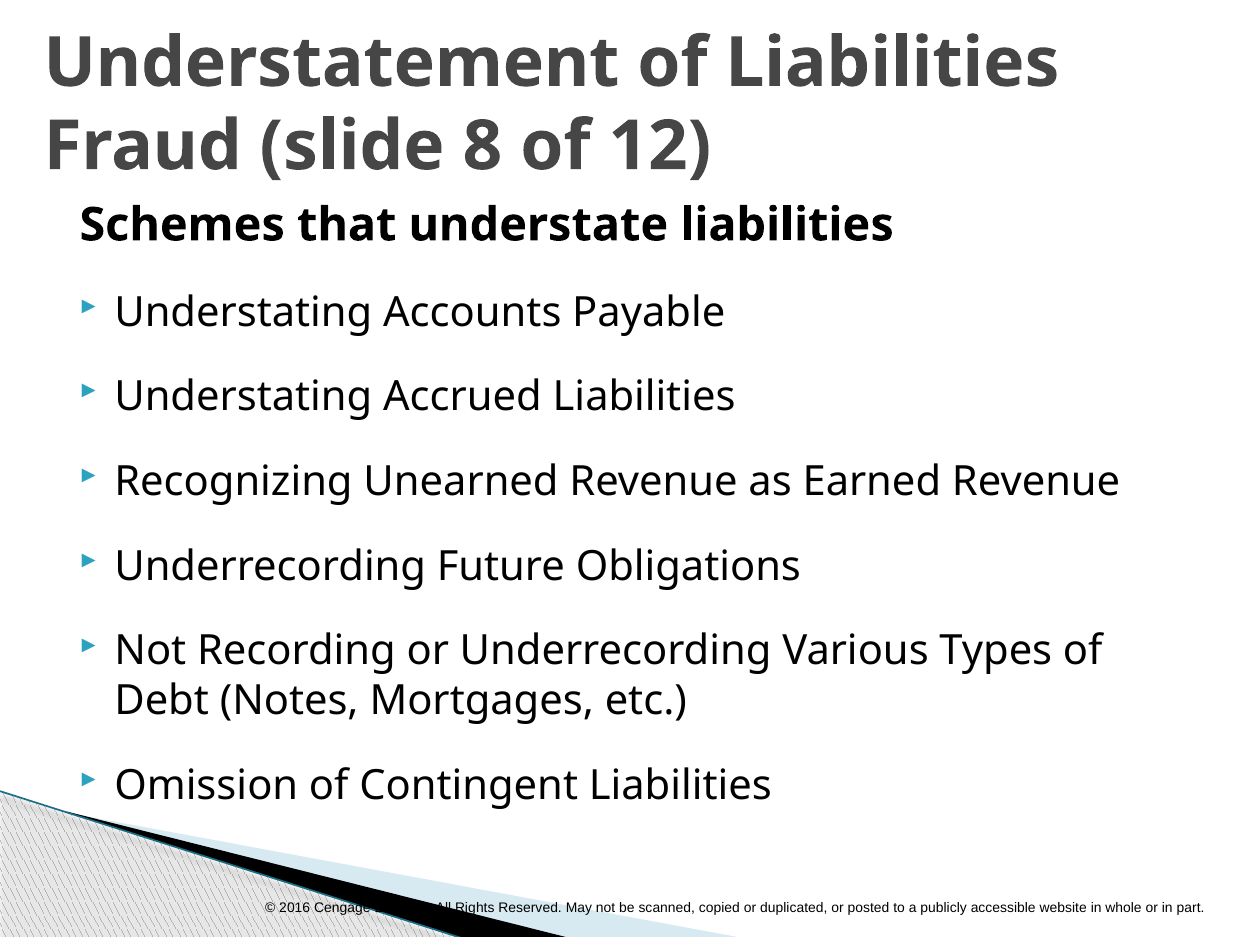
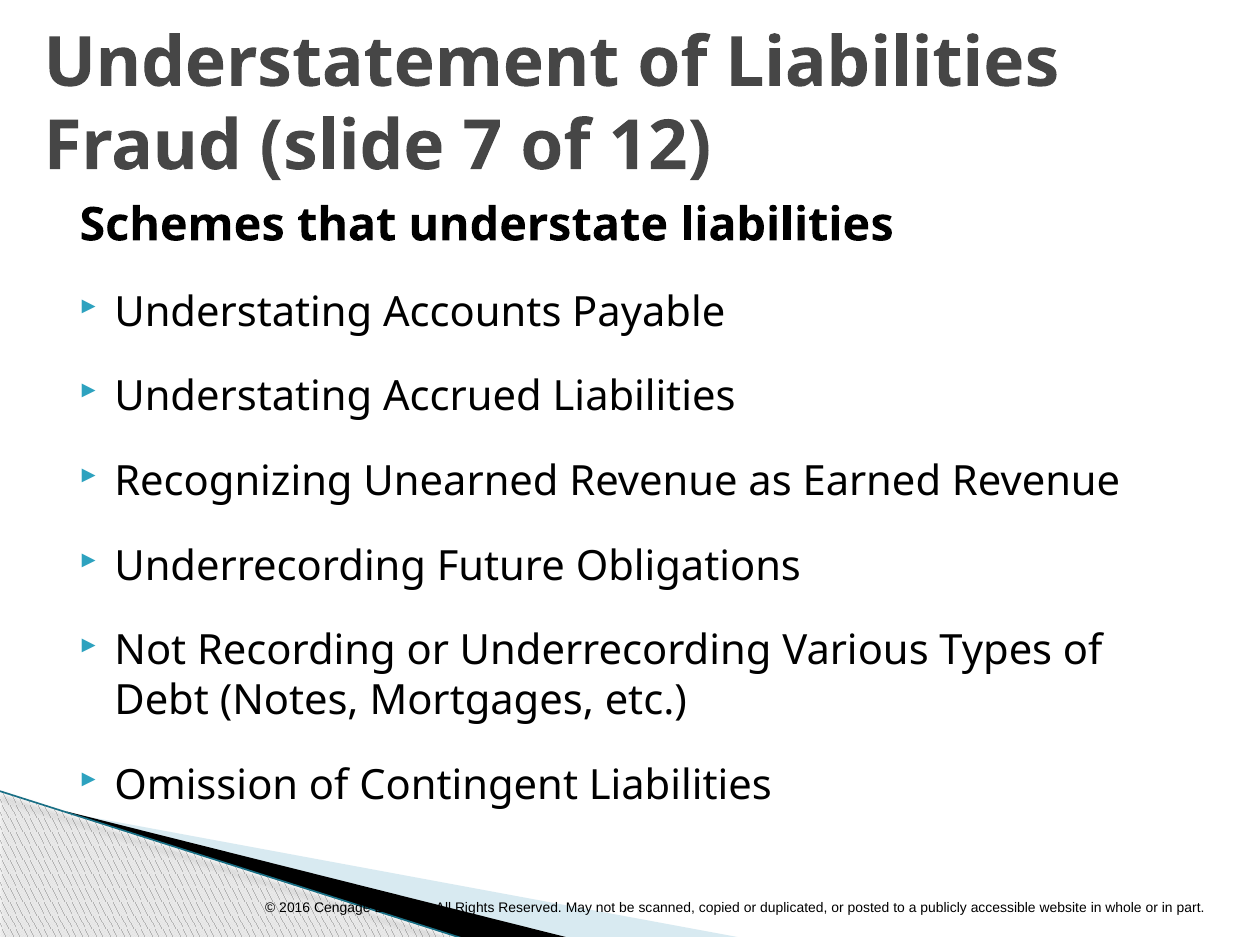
8: 8 -> 7 (482, 146)
